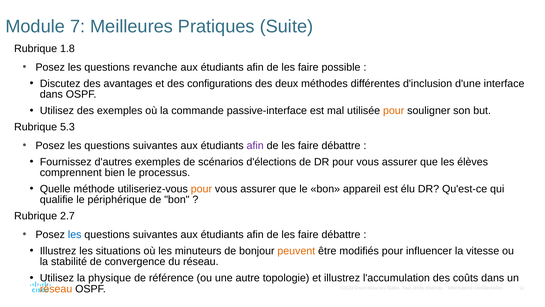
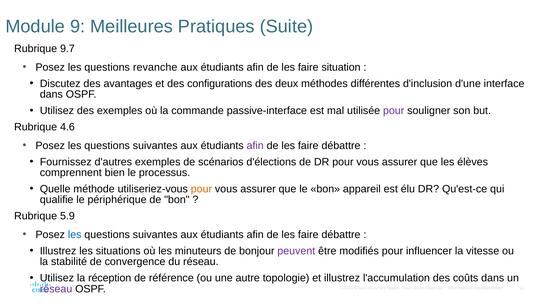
7: 7 -> 9 (78, 26)
1.8: 1.8 -> 9.7 (67, 49)
possible: possible -> situation (341, 67)
pour colour: orange -> purple (394, 111)
5.3: 5.3 -> 4.6 (67, 127)
2.7: 2.7 -> 5.9 (67, 216)
peuvent colour: orange -> purple (296, 251)
physique: physique -> réception (110, 278)
réseau colour: orange -> purple (56, 288)
